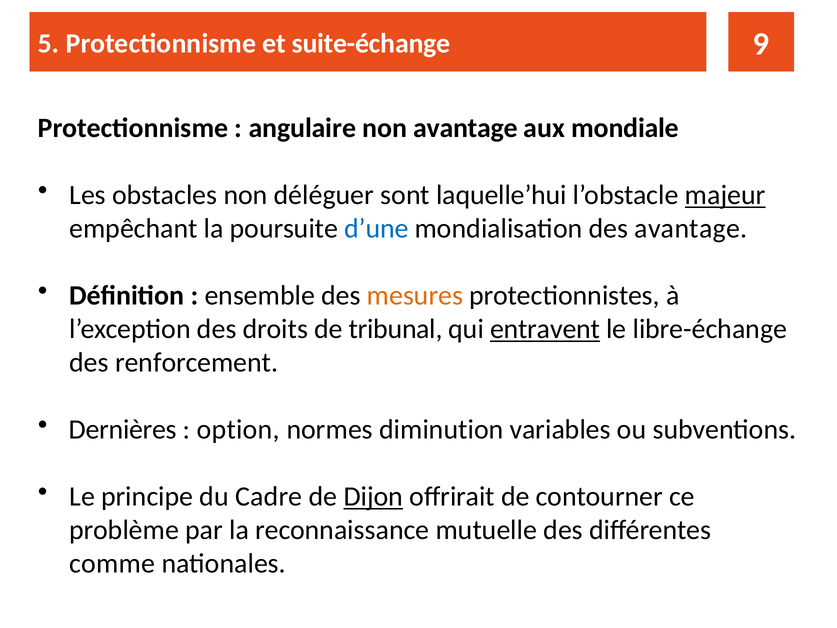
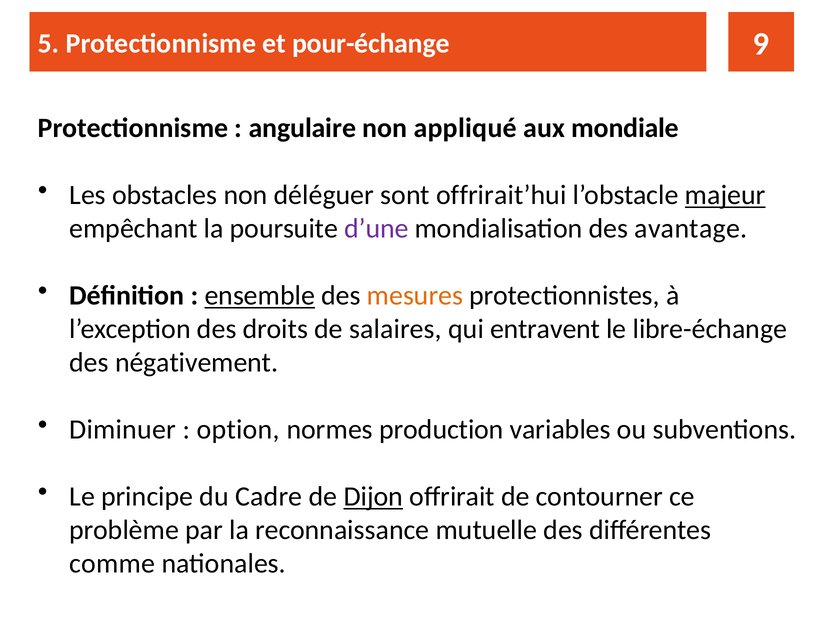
suite-échange: suite-échange -> pour-échange (371, 44)
non avantage: avantage -> appliqué (465, 128)
laquelle’hui: laquelle’hui -> offrirait’hui (501, 195)
d’une colour: blue -> purple (376, 229)
ensemble underline: none -> present (260, 296)
tribunal: tribunal -> salaires (395, 329)
entravent underline: present -> none (545, 329)
renforcement: renforcement -> négativement (197, 363)
Dernières: Dernières -> Diminuer (123, 430)
diminution: diminution -> production (441, 430)
